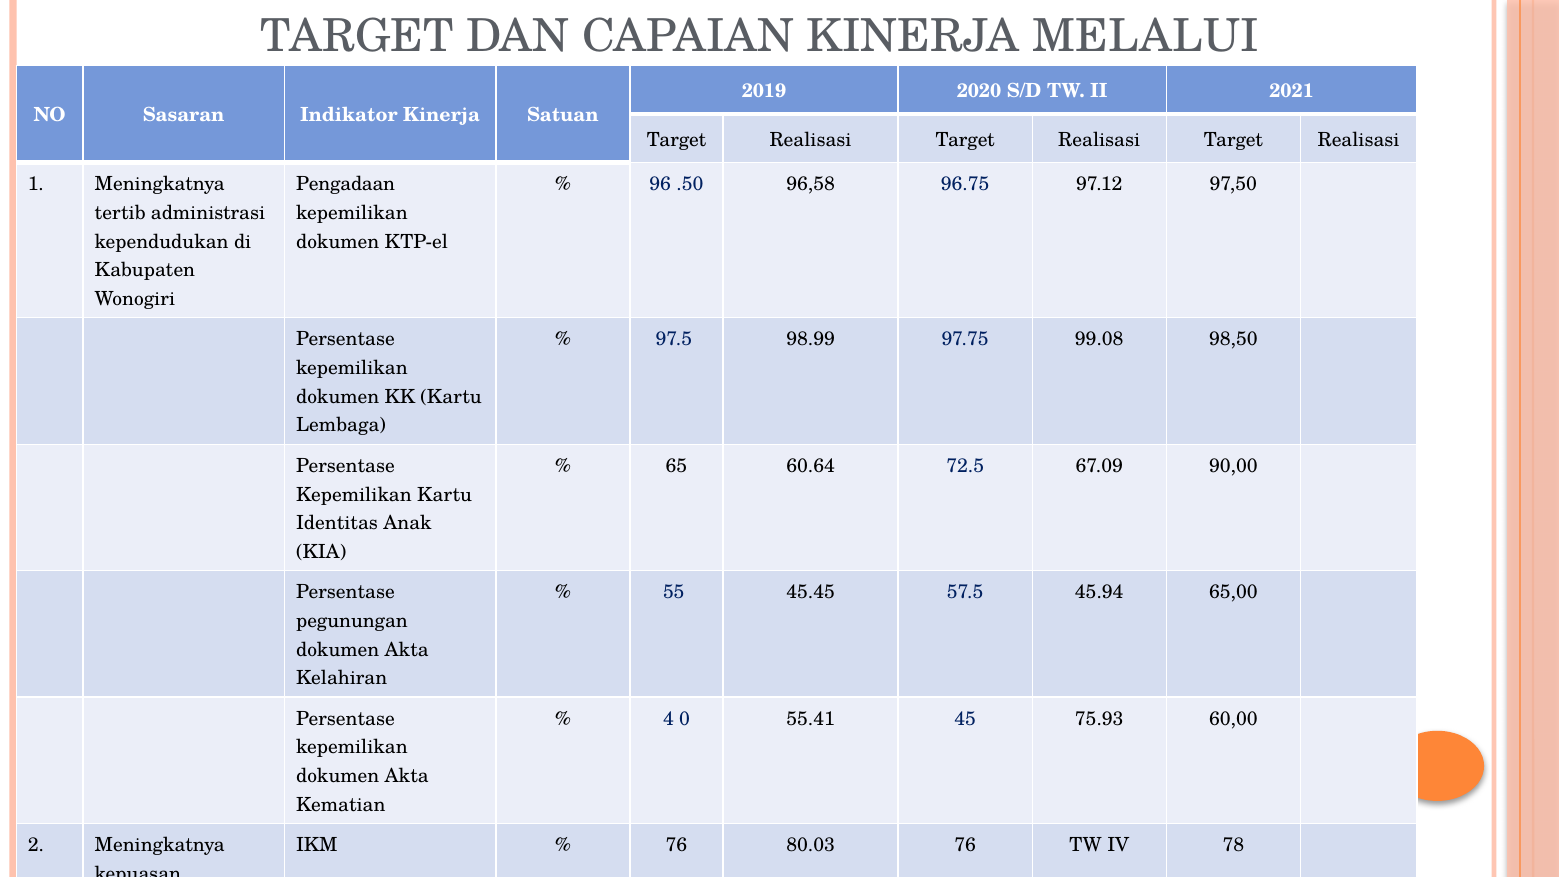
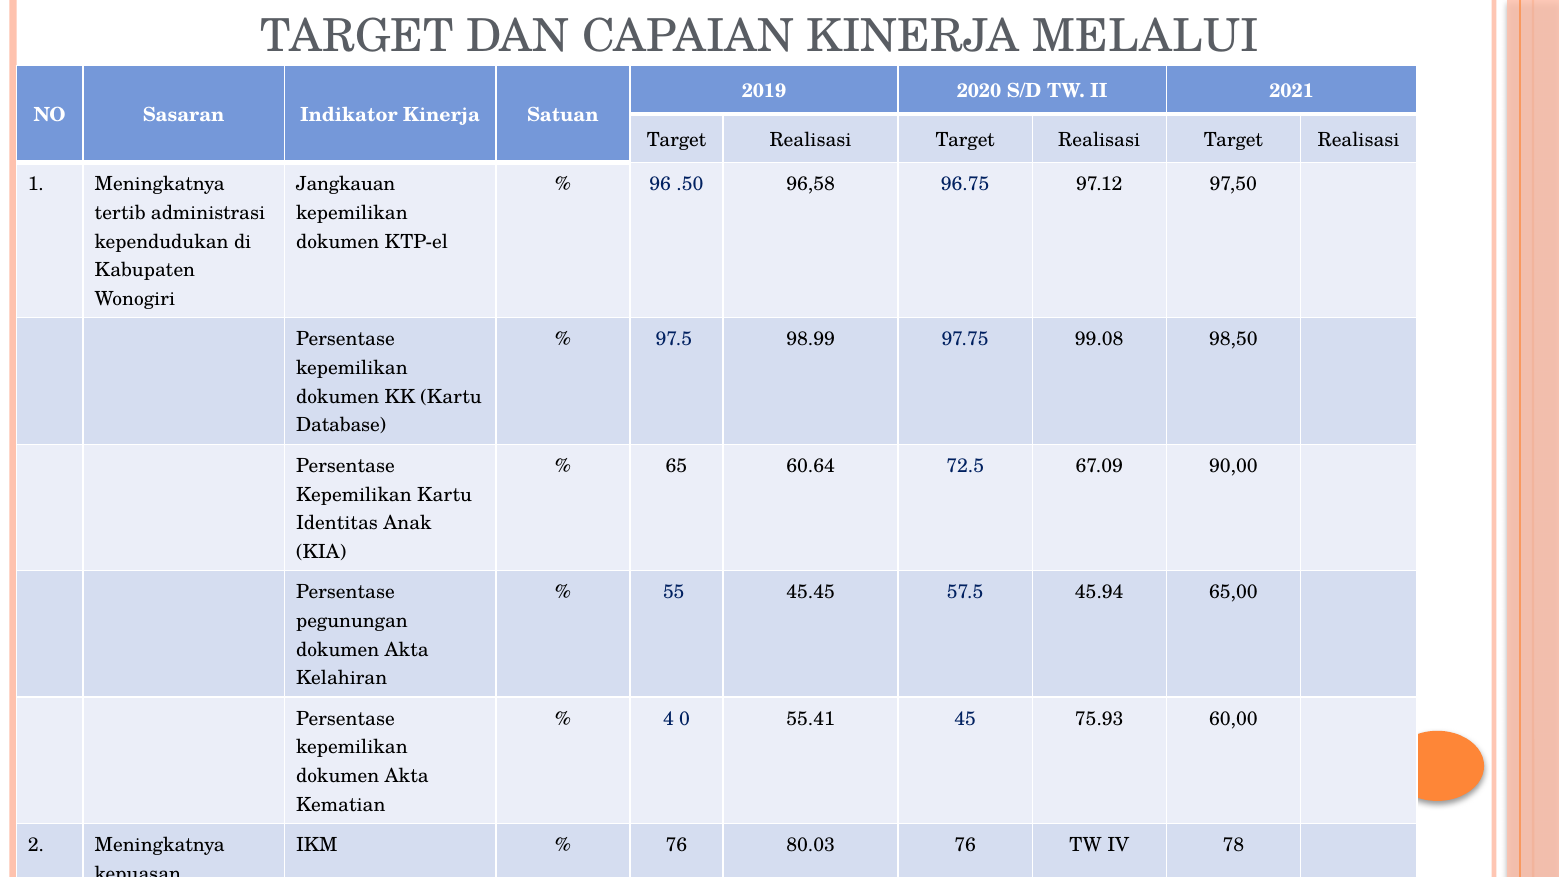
Pengadaan: Pengadaan -> Jangkauan (346, 184)
Lembaga: Lembaga -> Database (341, 425)
